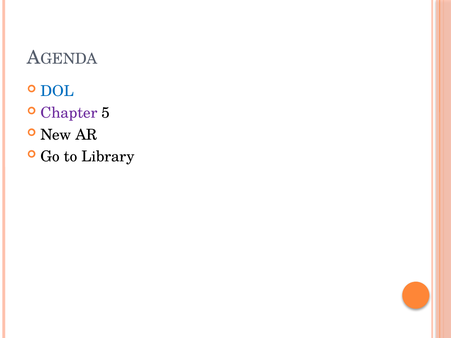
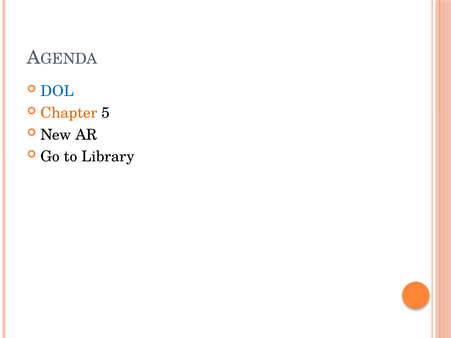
Chapter colour: purple -> orange (69, 113)
